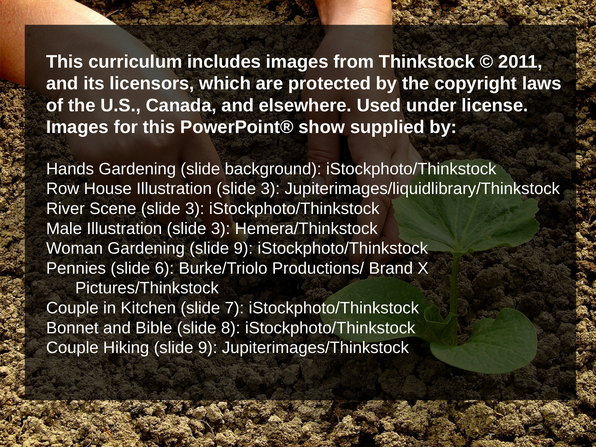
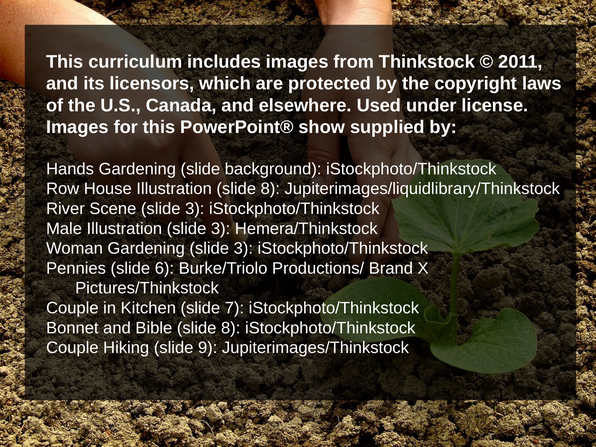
House Illustration slide 3: 3 -> 8 (270, 189)
Gardening slide 9: 9 -> 3 (243, 248)
